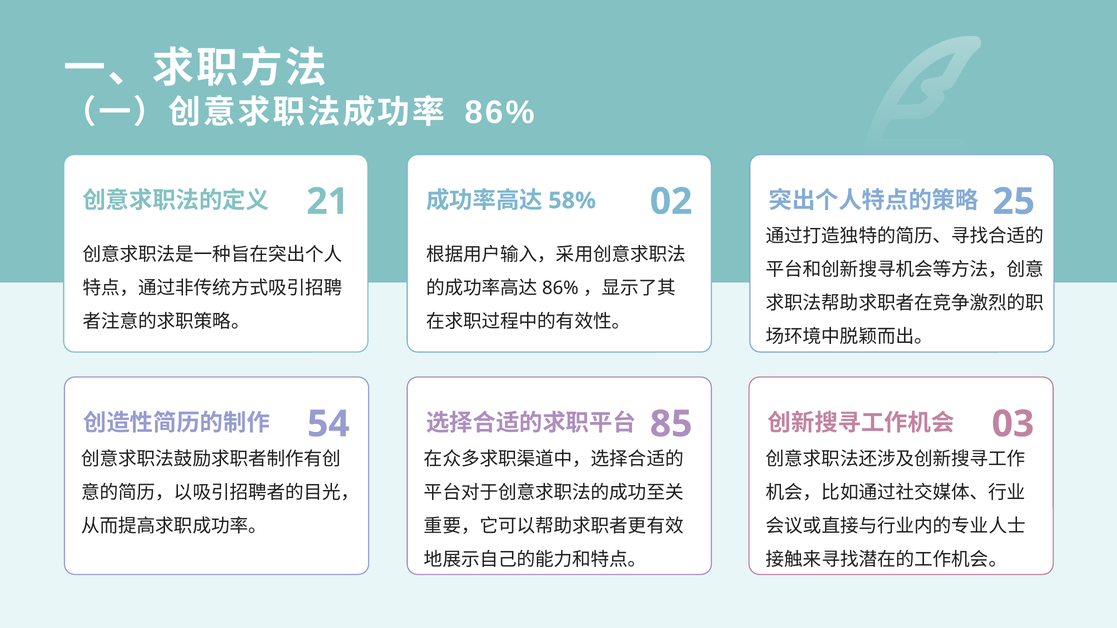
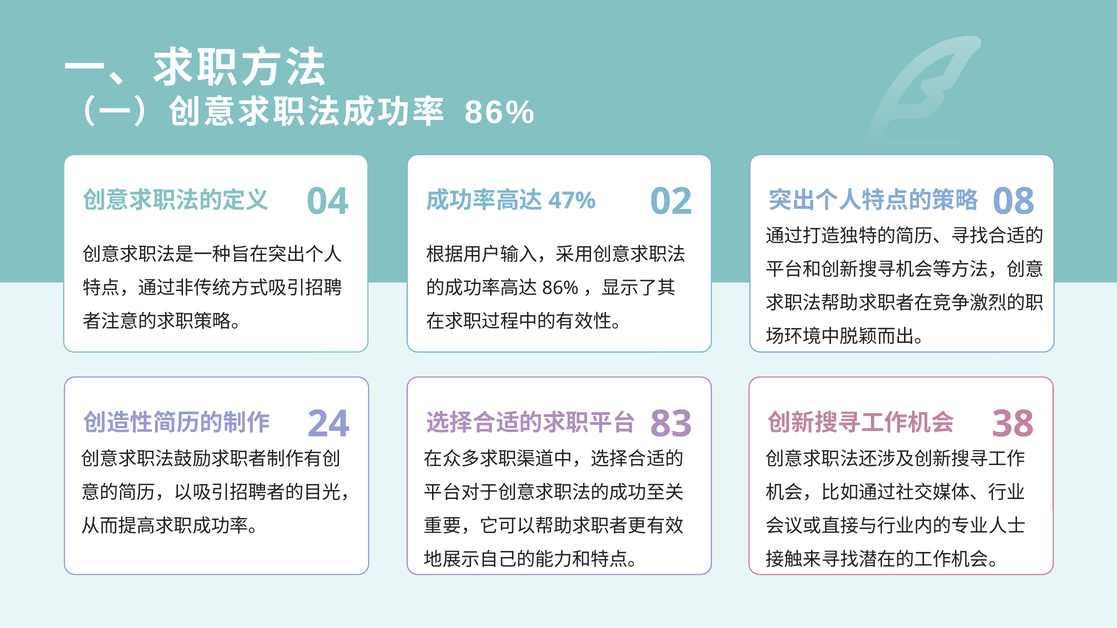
21: 21 -> 04 (328, 202)
58%: 58% -> 47% (572, 201)
25: 25 -> 08 (1014, 202)
54: 54 -> 24 (328, 424)
85: 85 -> 83 (671, 424)
03: 03 -> 38 (1013, 424)
